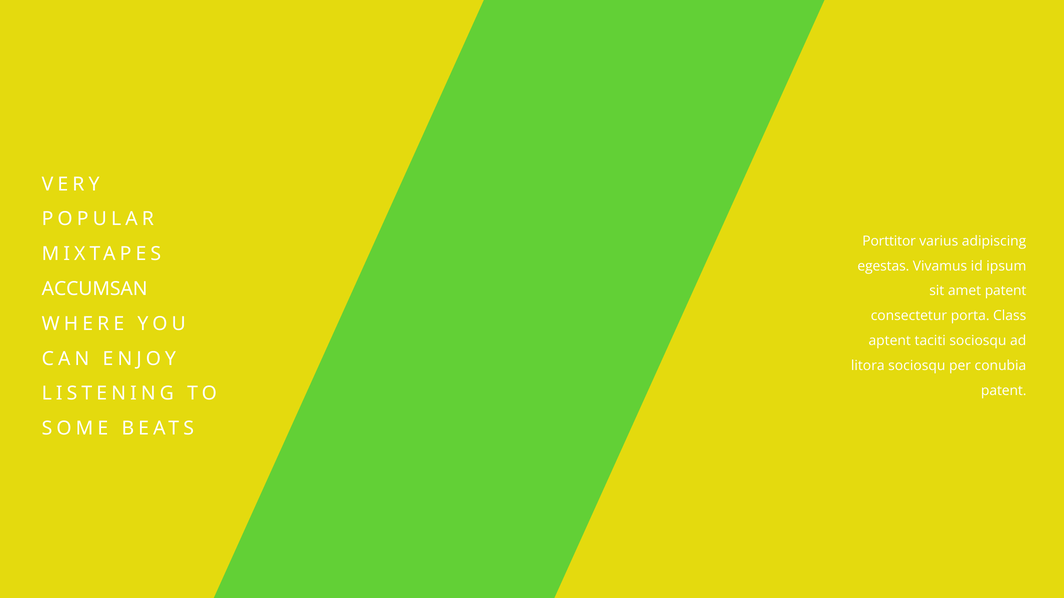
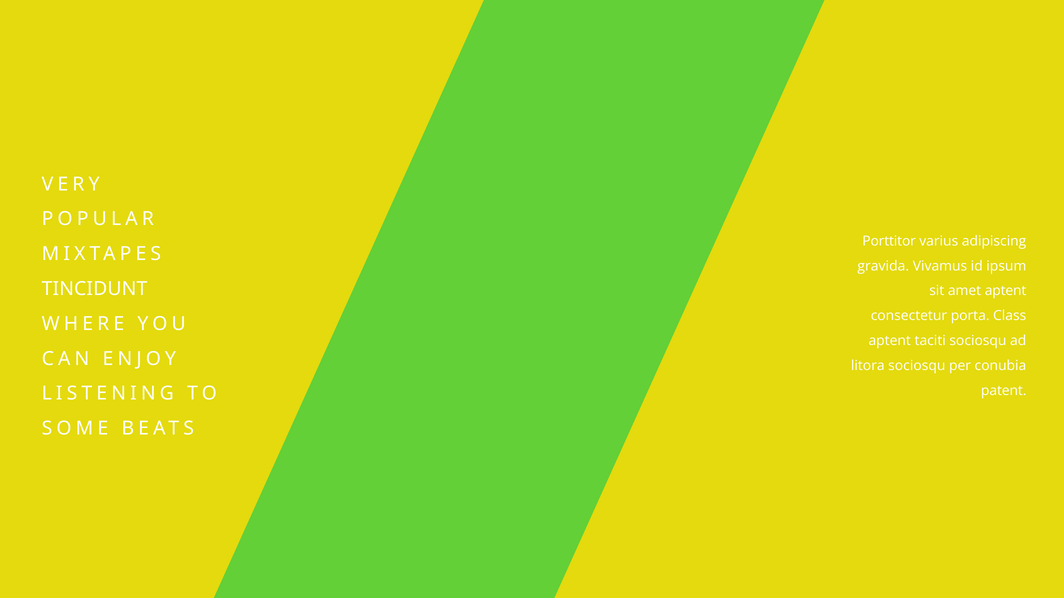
egestas: egestas -> gravida (883, 266)
ACCUMSAN: ACCUMSAN -> TINCIDUNT (95, 289)
amet patent: patent -> aptent (1006, 291)
